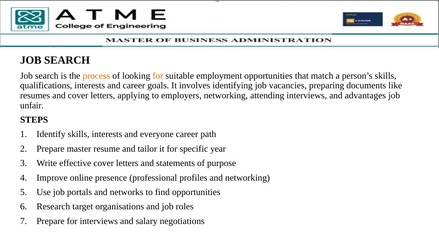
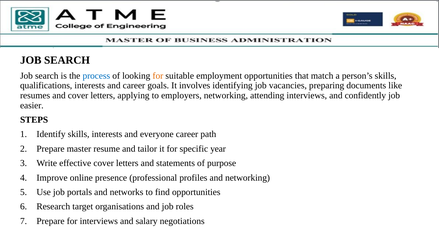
process colour: orange -> blue (96, 76)
advantages: advantages -> confidently (365, 95)
unfair: unfair -> easier (32, 105)
